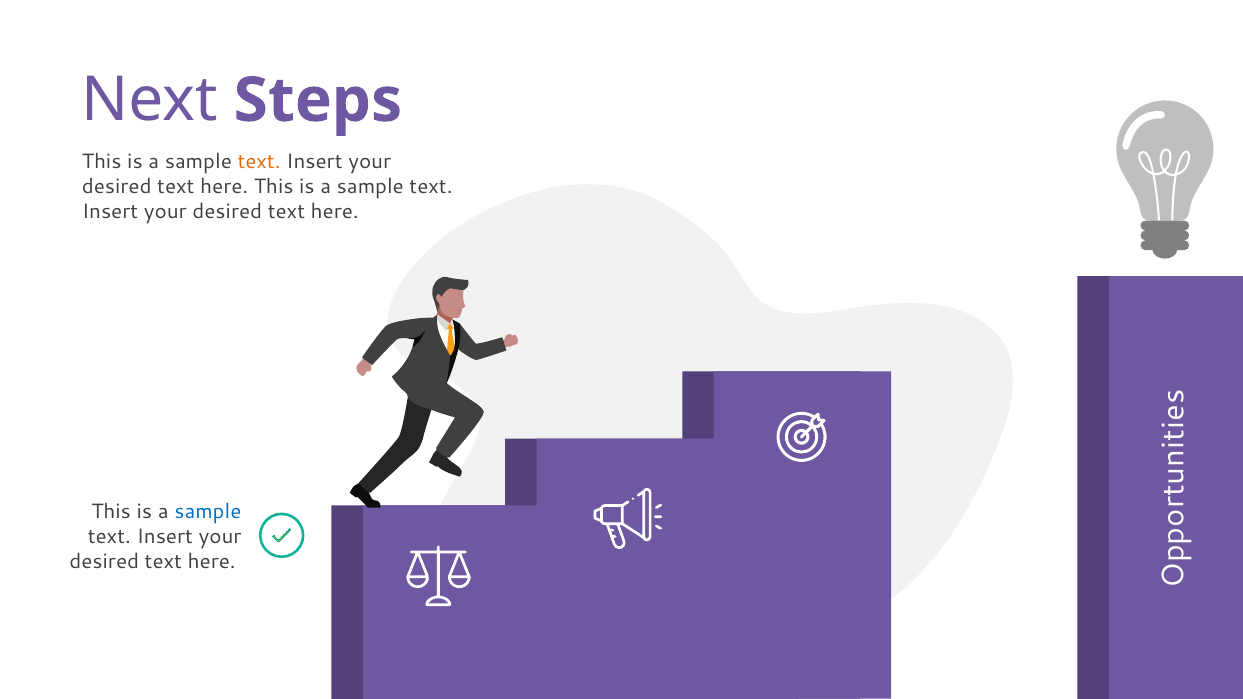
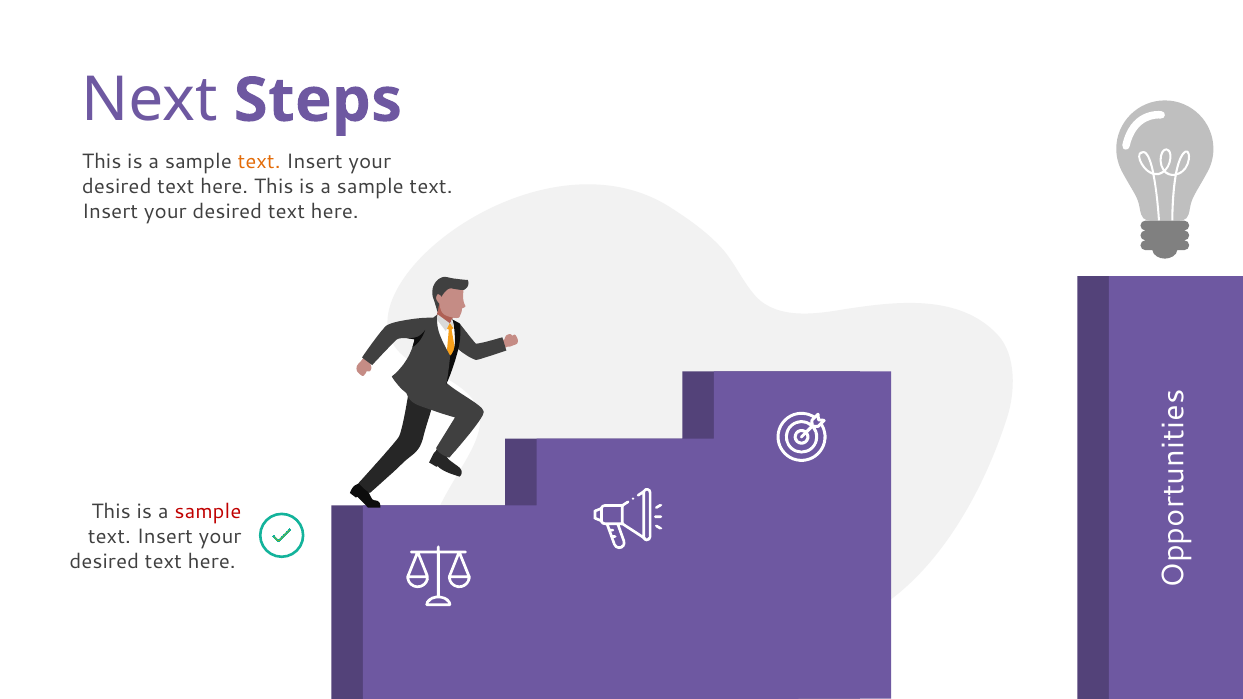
sample colour: blue -> red (208, 512)
